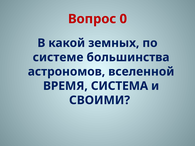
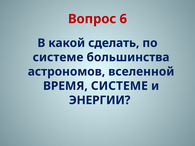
0: 0 -> 6 (123, 19)
земных: земных -> сделать (114, 43)
ВРЕМЯ СИСТЕМА: СИСТЕМА -> СИСТЕМЕ (119, 86)
СВОИМИ: СВОИМИ -> ЭНЕРГИИ (100, 100)
